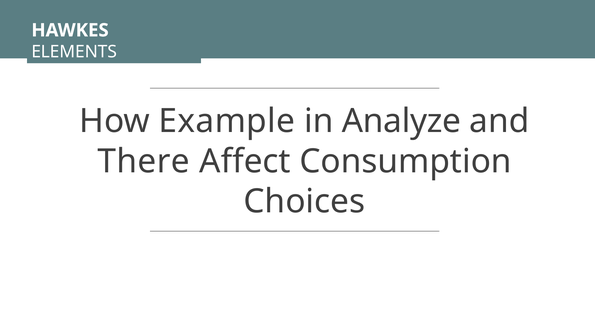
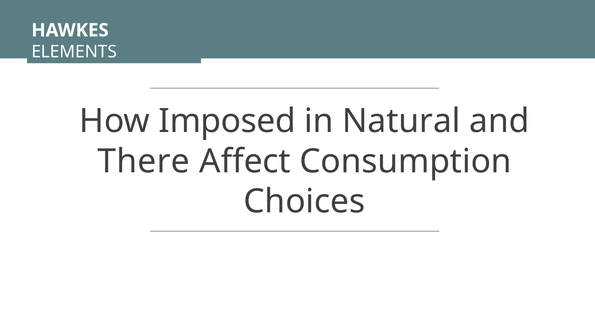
Example: Example -> Imposed (227, 121)
Analyze: Analyze -> Natural (401, 121)
